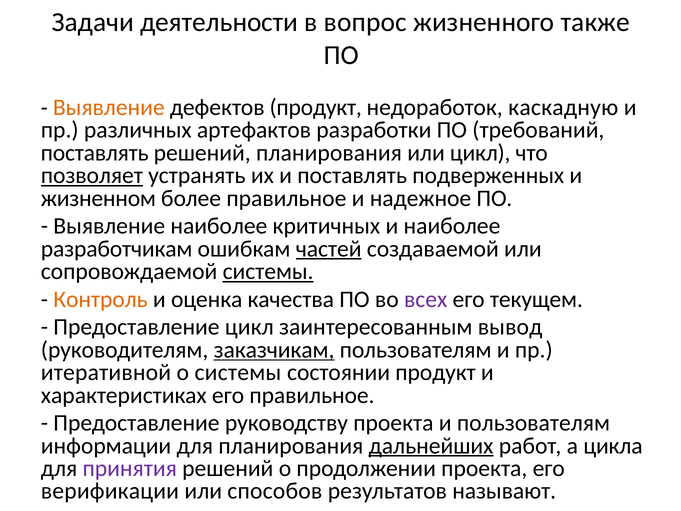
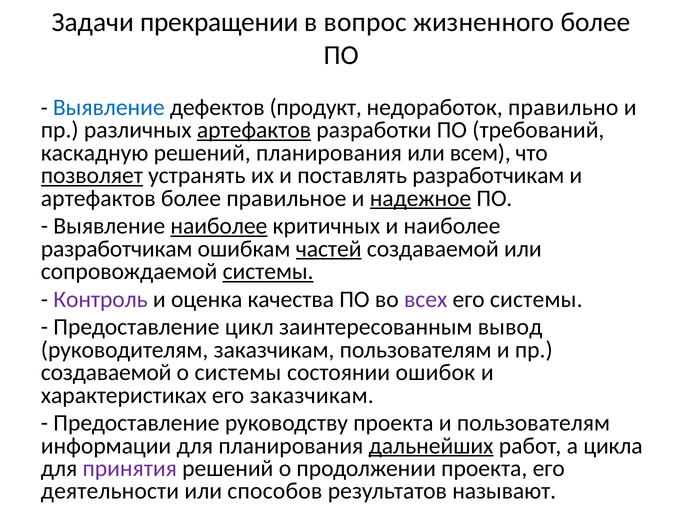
деятельности: деятельности -> прекращении (219, 22)
жизненного также: также -> более (595, 22)
Выявление colour: orange -> blue (109, 107)
каскадную: каскадную -> правильно (563, 107)
артефактов underline: none -> present (254, 130)
поставлять: поставлять -> каскадную (95, 153)
или цикл: цикл -> всем (480, 153)
поставлять подверженных: подверженных -> разработчикам (488, 175)
жизненном: жизненном -> артефактов (98, 198)
надежное underline: none -> present (421, 198)
наиболее underline: none -> present (219, 226)
Контроль colour: orange -> purple (101, 299)
его текущем: текущем -> системы (536, 299)
заказчикам underline: present -> none (274, 350)
итеративной: итеративной -> создаваемой (106, 372)
состоянии продукт: продукт -> ошибок (435, 372)
его правильное: правильное -> заказчикам (312, 395)
верификации: верификации -> деятельности (110, 491)
